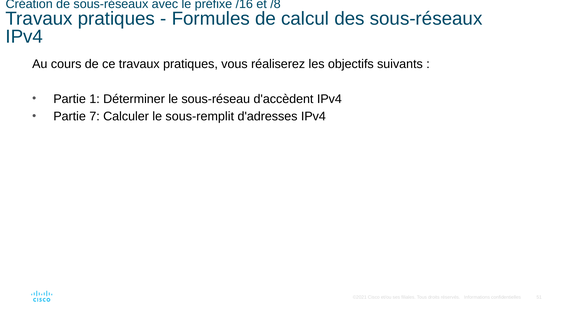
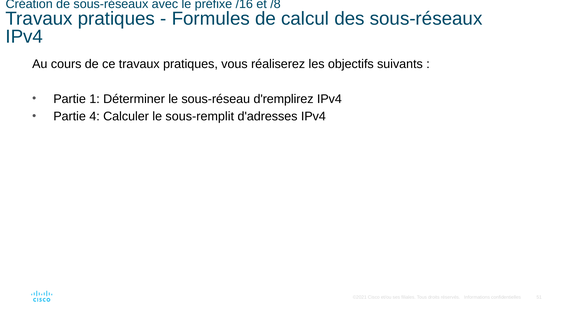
d'accèdent: d'accèdent -> d'remplirez (284, 99)
7: 7 -> 4 (95, 116)
